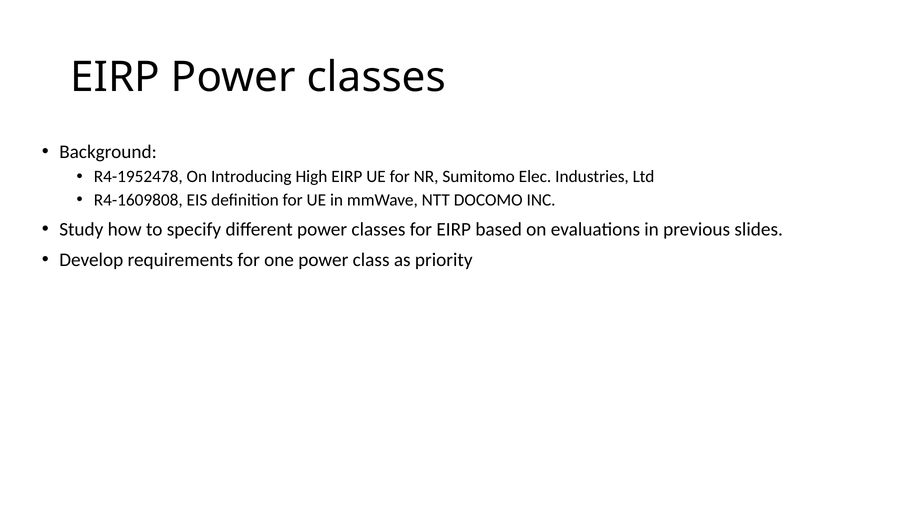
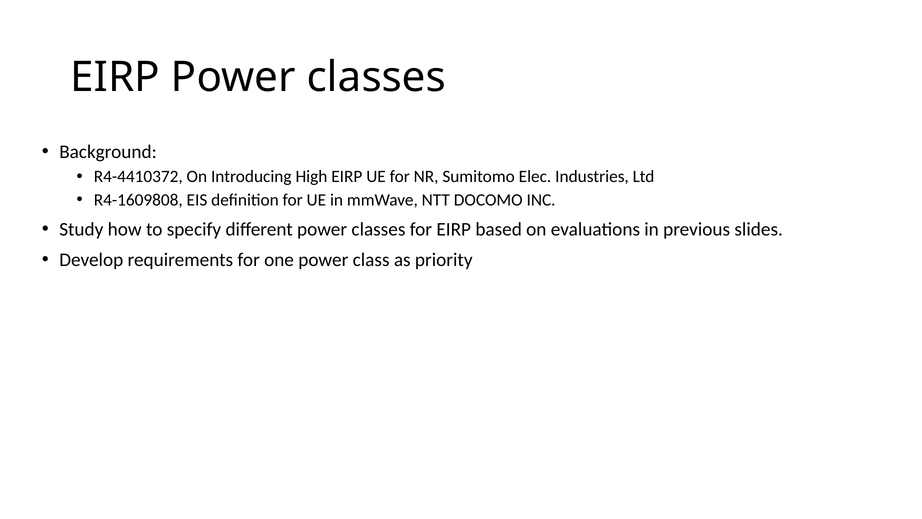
R4-1952478: R4-1952478 -> R4-4410372 (138, 176)
